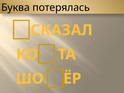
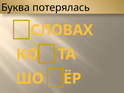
СКАЗАЛ: СКАЗАЛ -> СЛОВАХ (62, 30)
